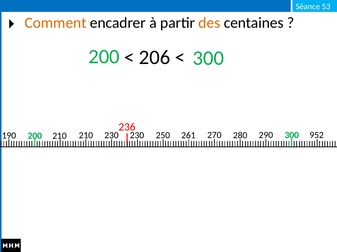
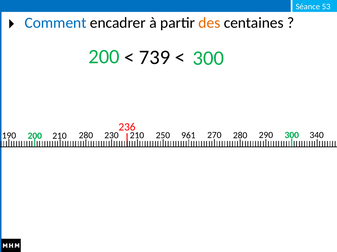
Comment colour: orange -> blue (56, 23)
206: 206 -> 739 (155, 58)
210 210: 210 -> 280 (86, 136)
230 230: 230 -> 210 (137, 136)
261: 261 -> 961 (188, 136)
952: 952 -> 340 (317, 135)
